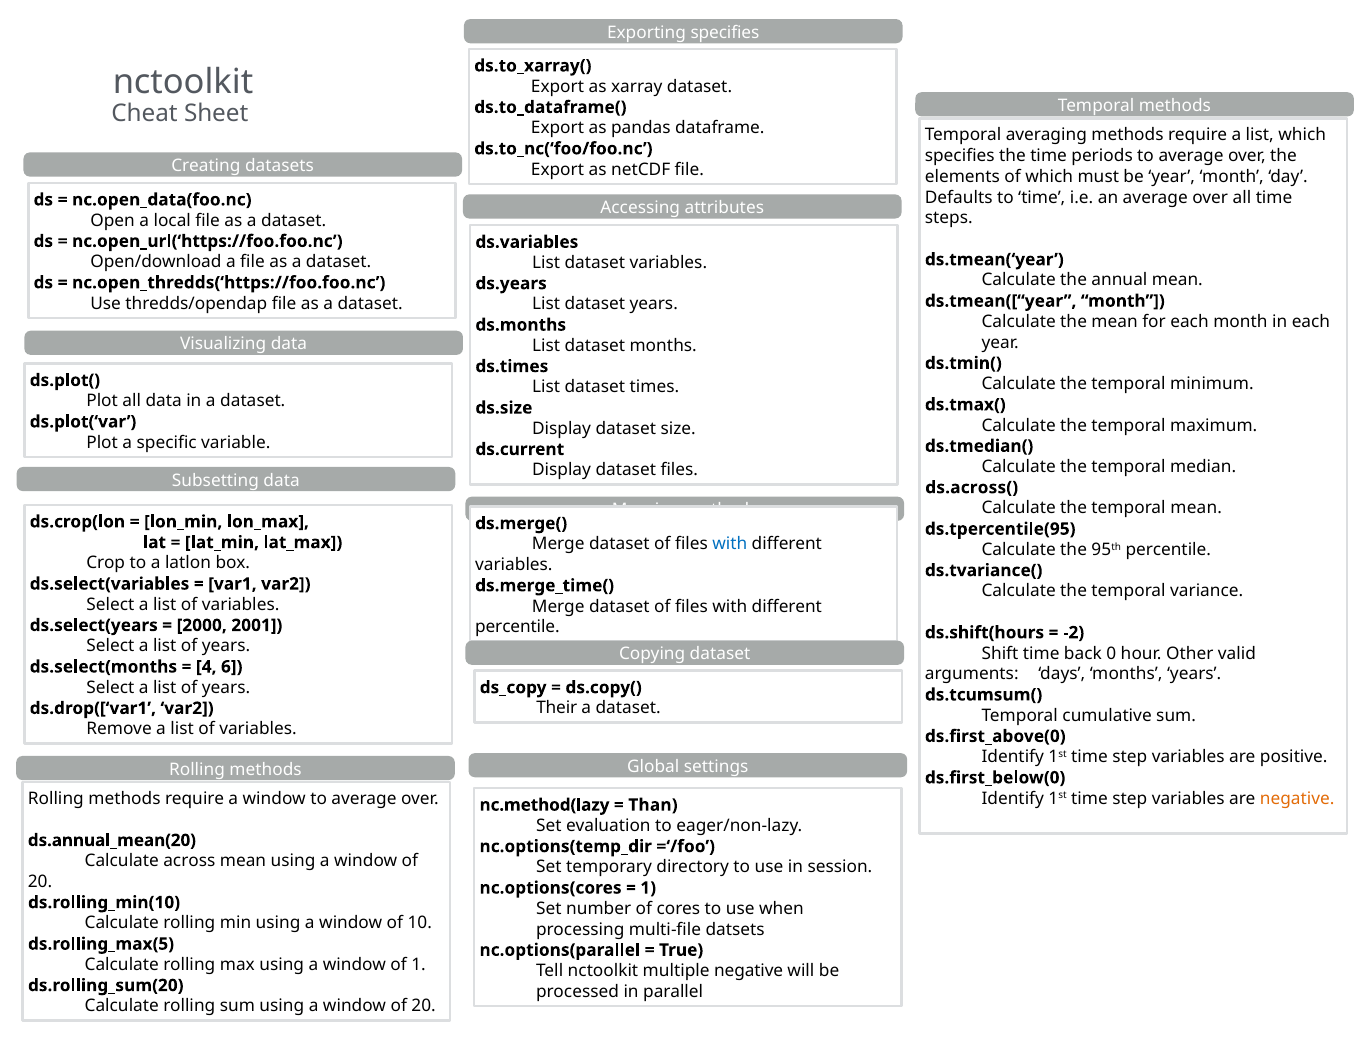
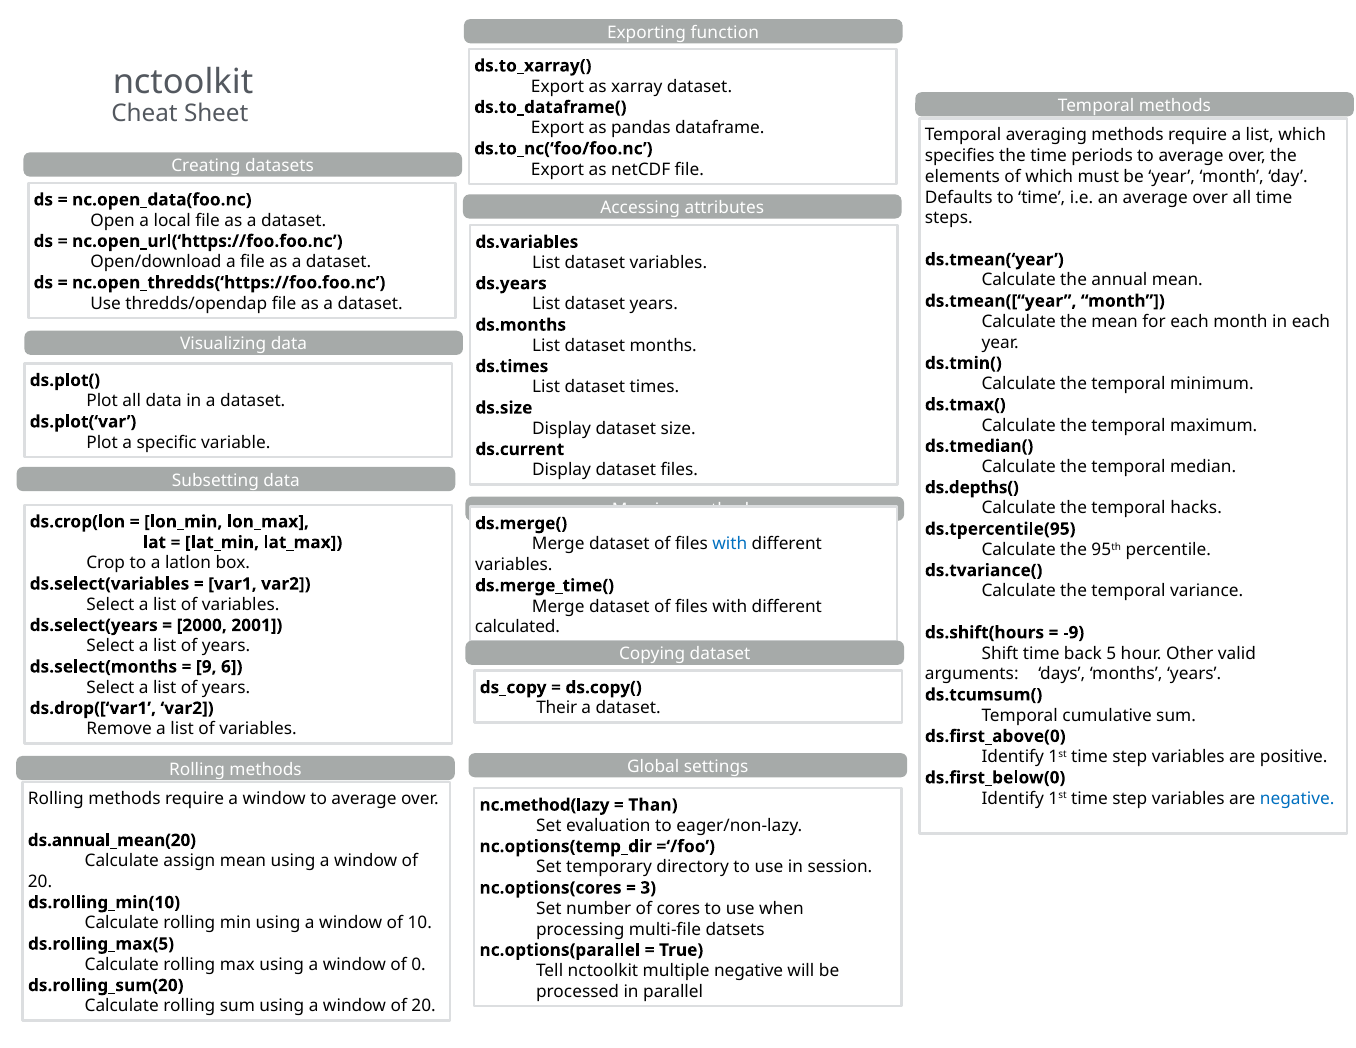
Exporting specifies: specifies -> function (725, 32)
ds.across(: ds.across( -> ds.depths( (972, 487)
temporal mean: mean -> hacks (1196, 508)
percentile: percentile -> calculated (517, 627)
-2: -2 -> -9 (1074, 633)
0: 0 -> 5 (1111, 653)
4: 4 -> 9 (206, 667)
negative colour: orange -> blue (1297, 798)
across: across -> assign (189, 861)
1: 1 -> 3 (648, 888)
of 1: 1 -> 0 (419, 965)
